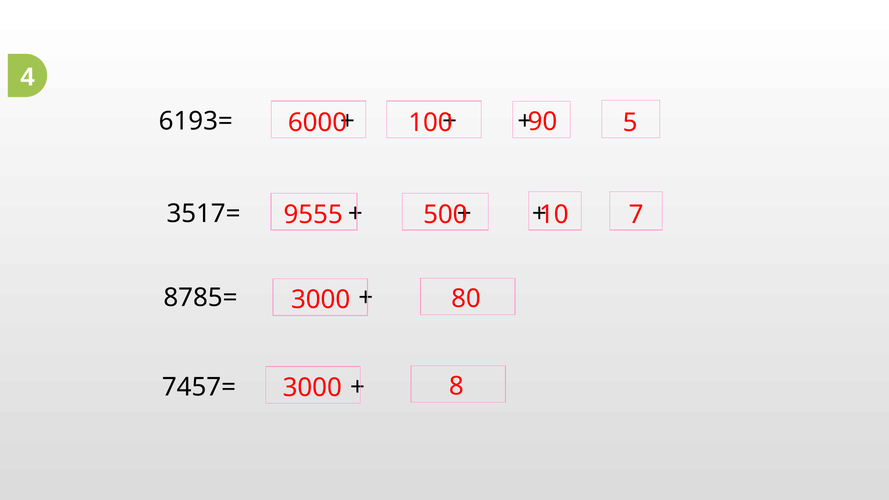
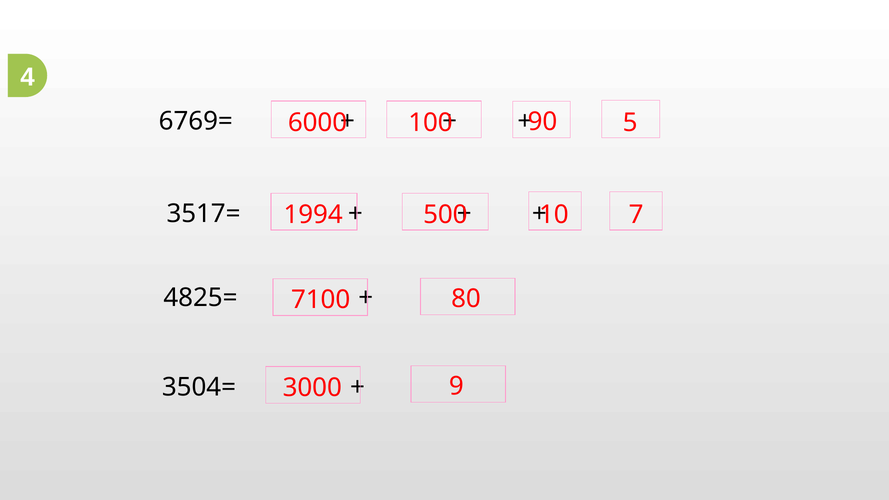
6193=: 6193= -> 6769= (196, 121)
9555: 9555 -> 1994 (313, 214)
8785=: 8785= -> 4825= (200, 298)
3000: 3000 -> 7100 (321, 300)
7457=: 7457= -> 3504= (199, 387)
8: 8 -> 9 (456, 386)
